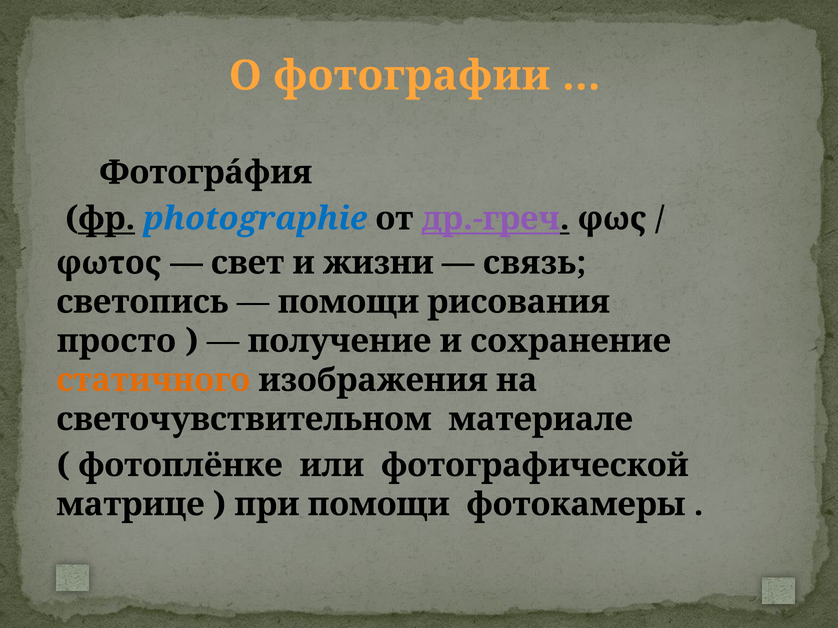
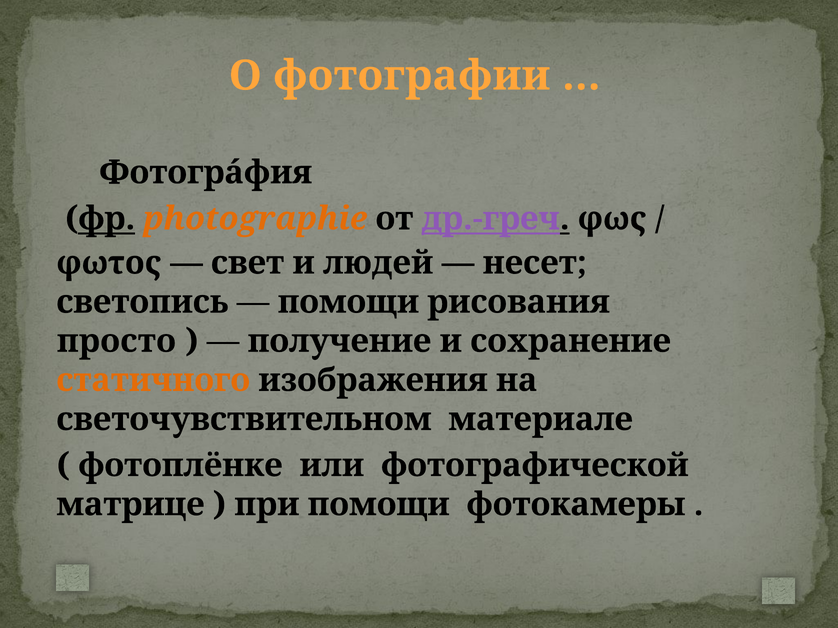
photographie colour: blue -> orange (255, 219)
жизни: жизни -> людей (378, 263)
связь: связь -> несет (535, 263)
